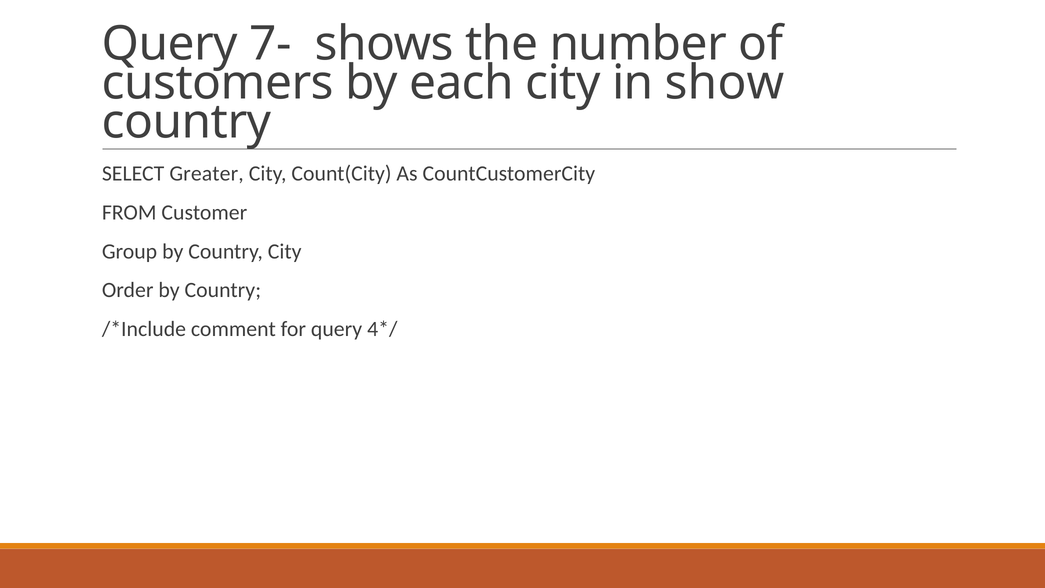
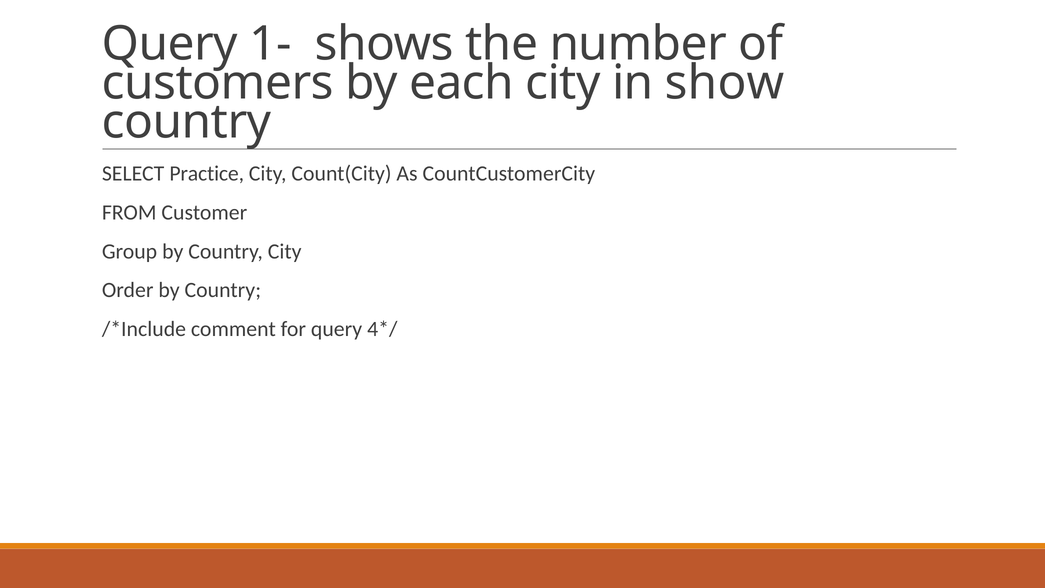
7-: 7- -> 1- (271, 44)
Greater: Greater -> Practice (207, 174)
